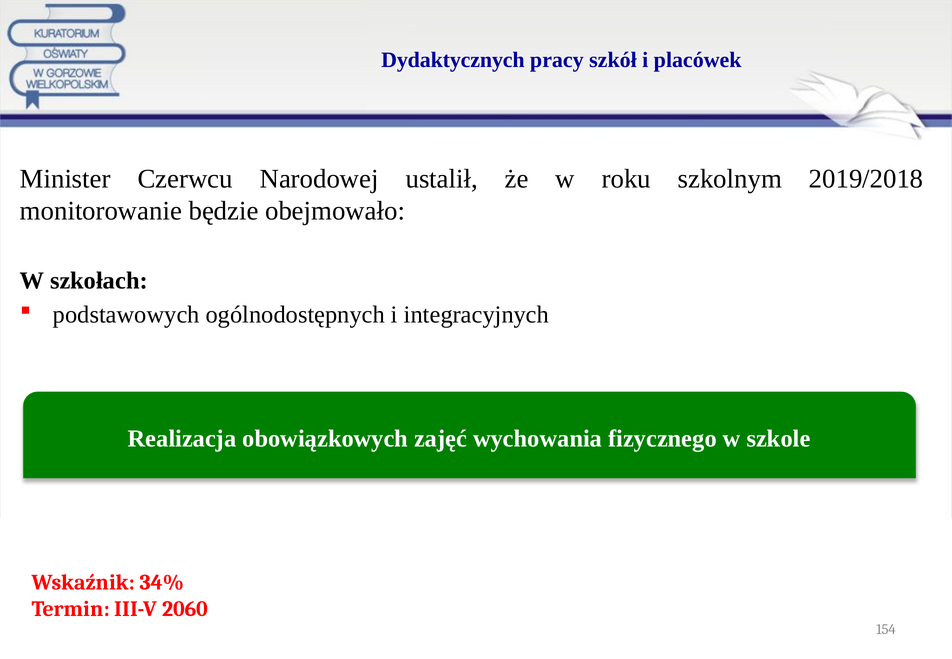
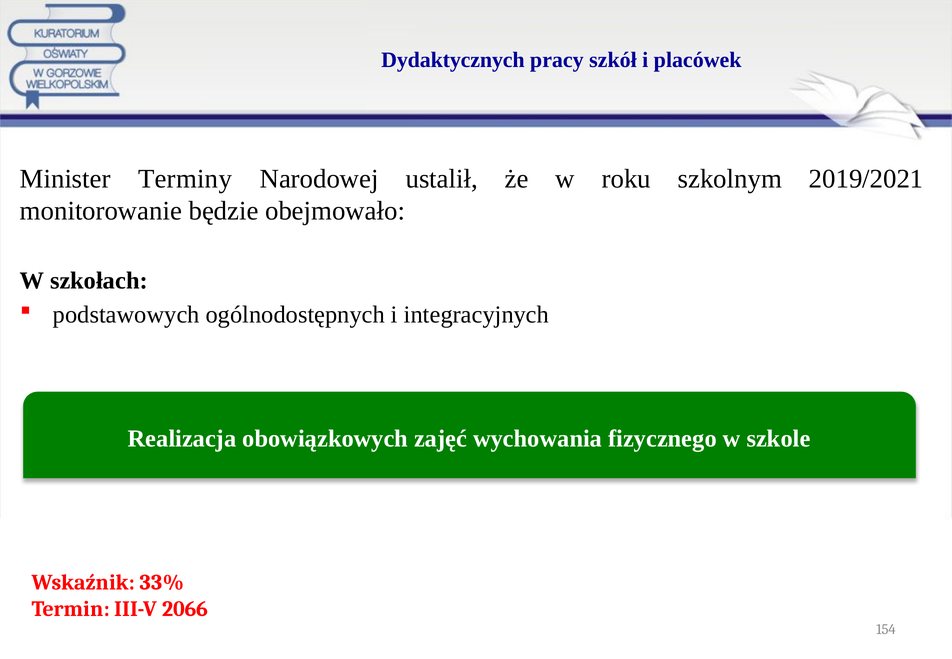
Czerwcu: Czerwcu -> Terminy (185, 179)
2019/2018: 2019/2018 -> 2019/2021 (866, 179)
34%: 34% -> 33% (162, 583)
2060: 2060 -> 2066 (185, 609)
